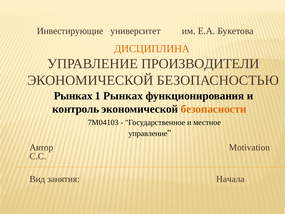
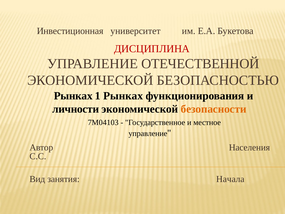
Инвестирующие: Инвестирующие -> Инвестиционная (70, 31)
ДИСЦИПЛИНА colour: orange -> red (152, 49)
ПРОИЗВОДИТЕЛИ: ПРОИЗВОДИТЕЛИ -> ОТЕЧЕСТВЕННОЙ (200, 64)
контроль: контроль -> личности (76, 109)
Motivation: Motivation -> Населения (249, 147)
